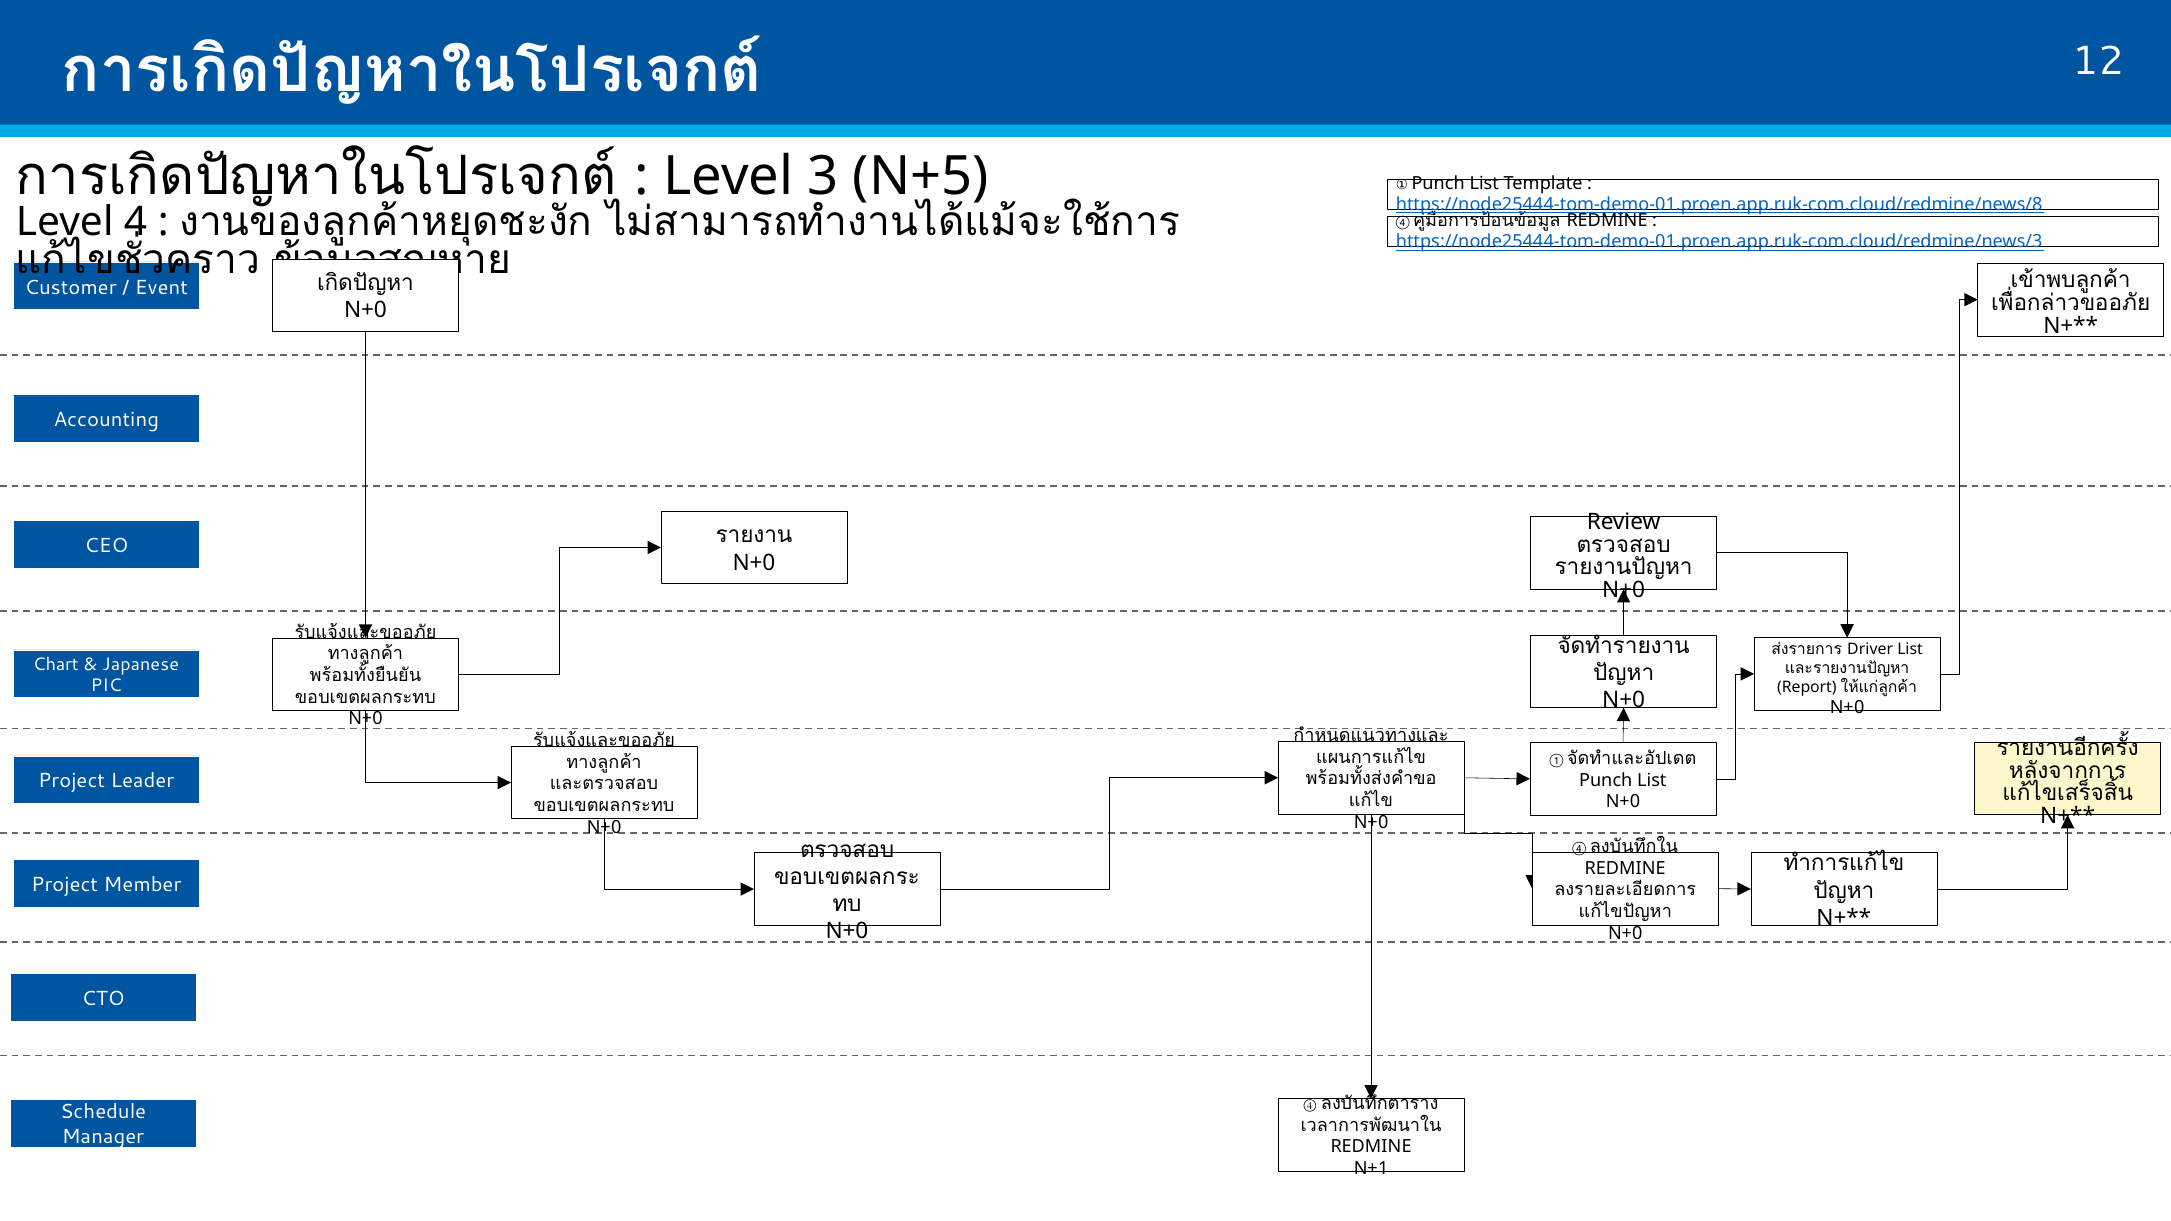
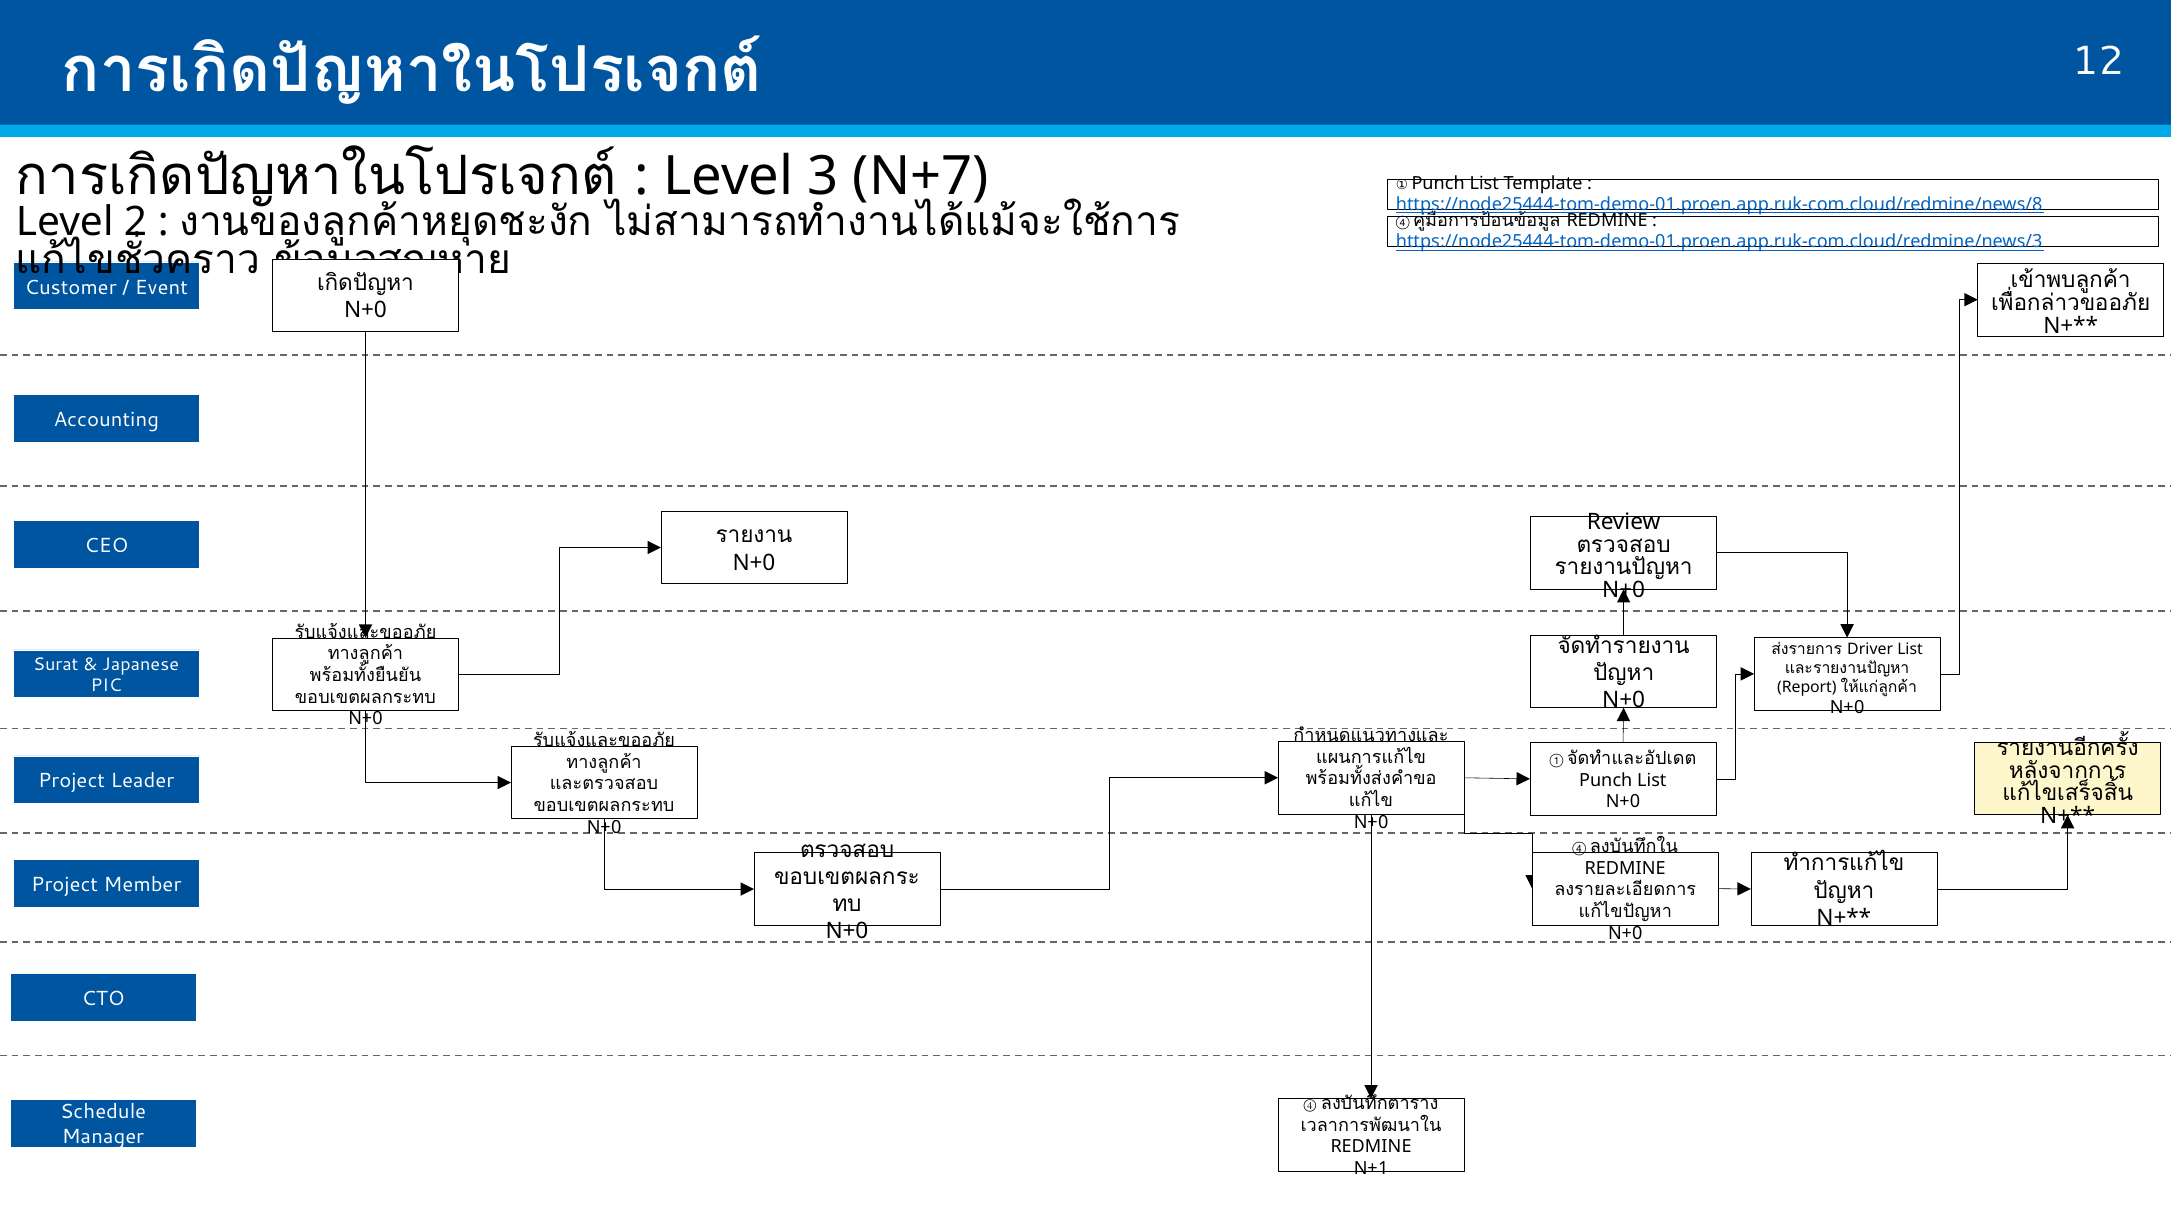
N+5: N+5 -> N+7 (921, 176)
4: 4 -> 2 (136, 222)
Chart: Chart -> Surat (56, 664)
